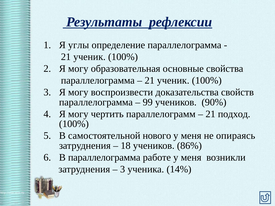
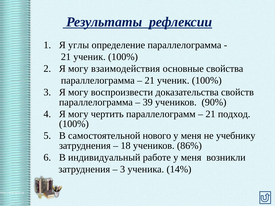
образовательная: образовательная -> взаимодействия (126, 69)
99: 99 -> 39 (148, 102)
опираясь: опираясь -> учебнику (236, 136)
В параллелограмма: параллелограмма -> индивидуальный (104, 158)
